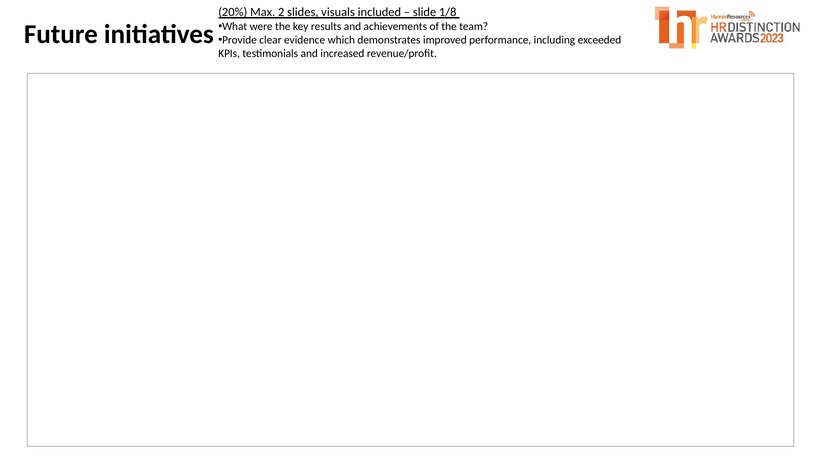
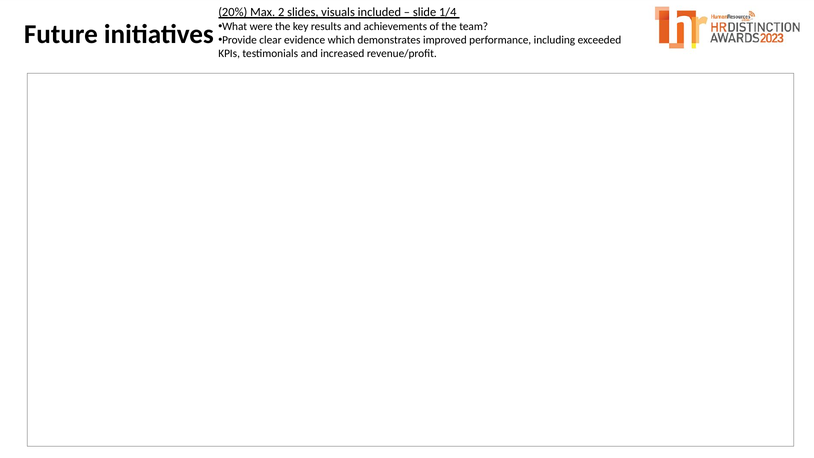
1/8: 1/8 -> 1/4 (448, 12)
